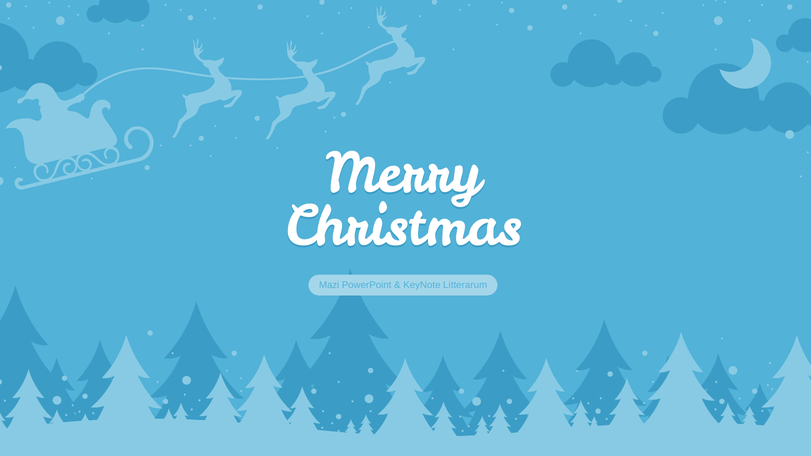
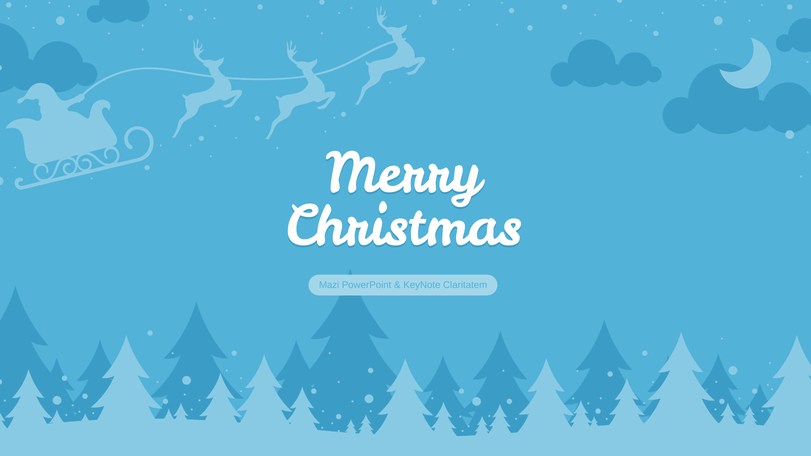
Litterarum: Litterarum -> Claritatem (465, 285)
